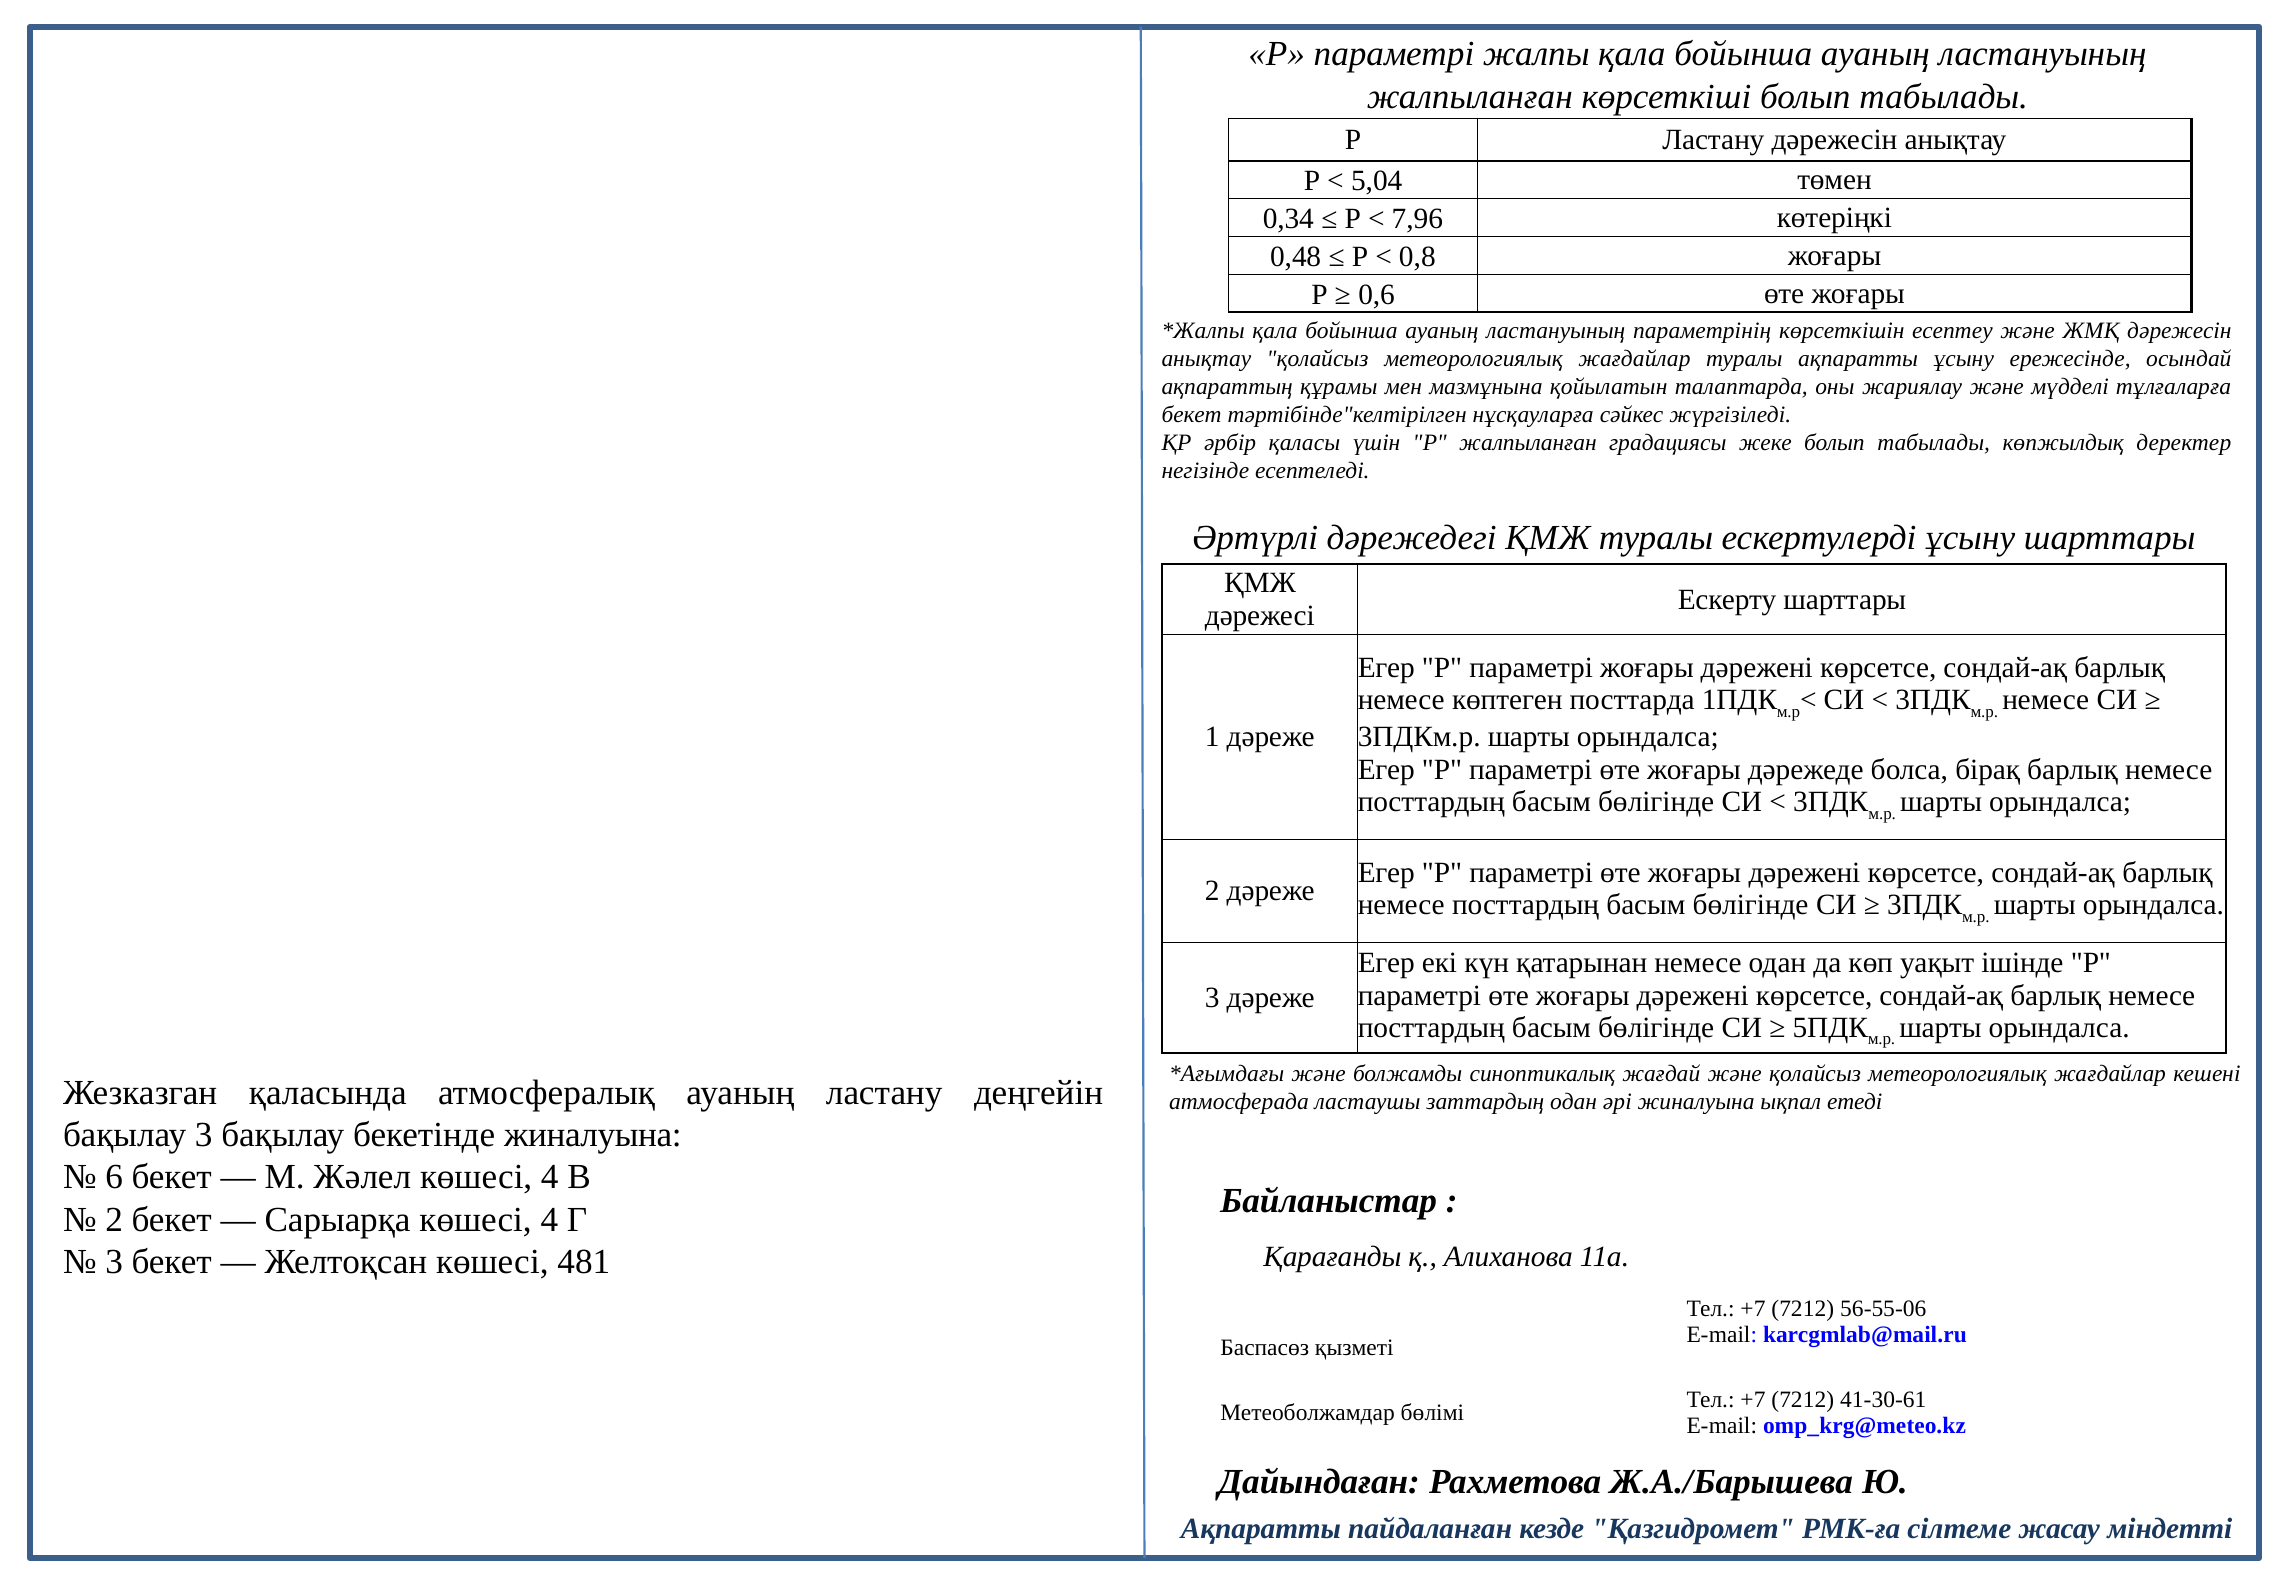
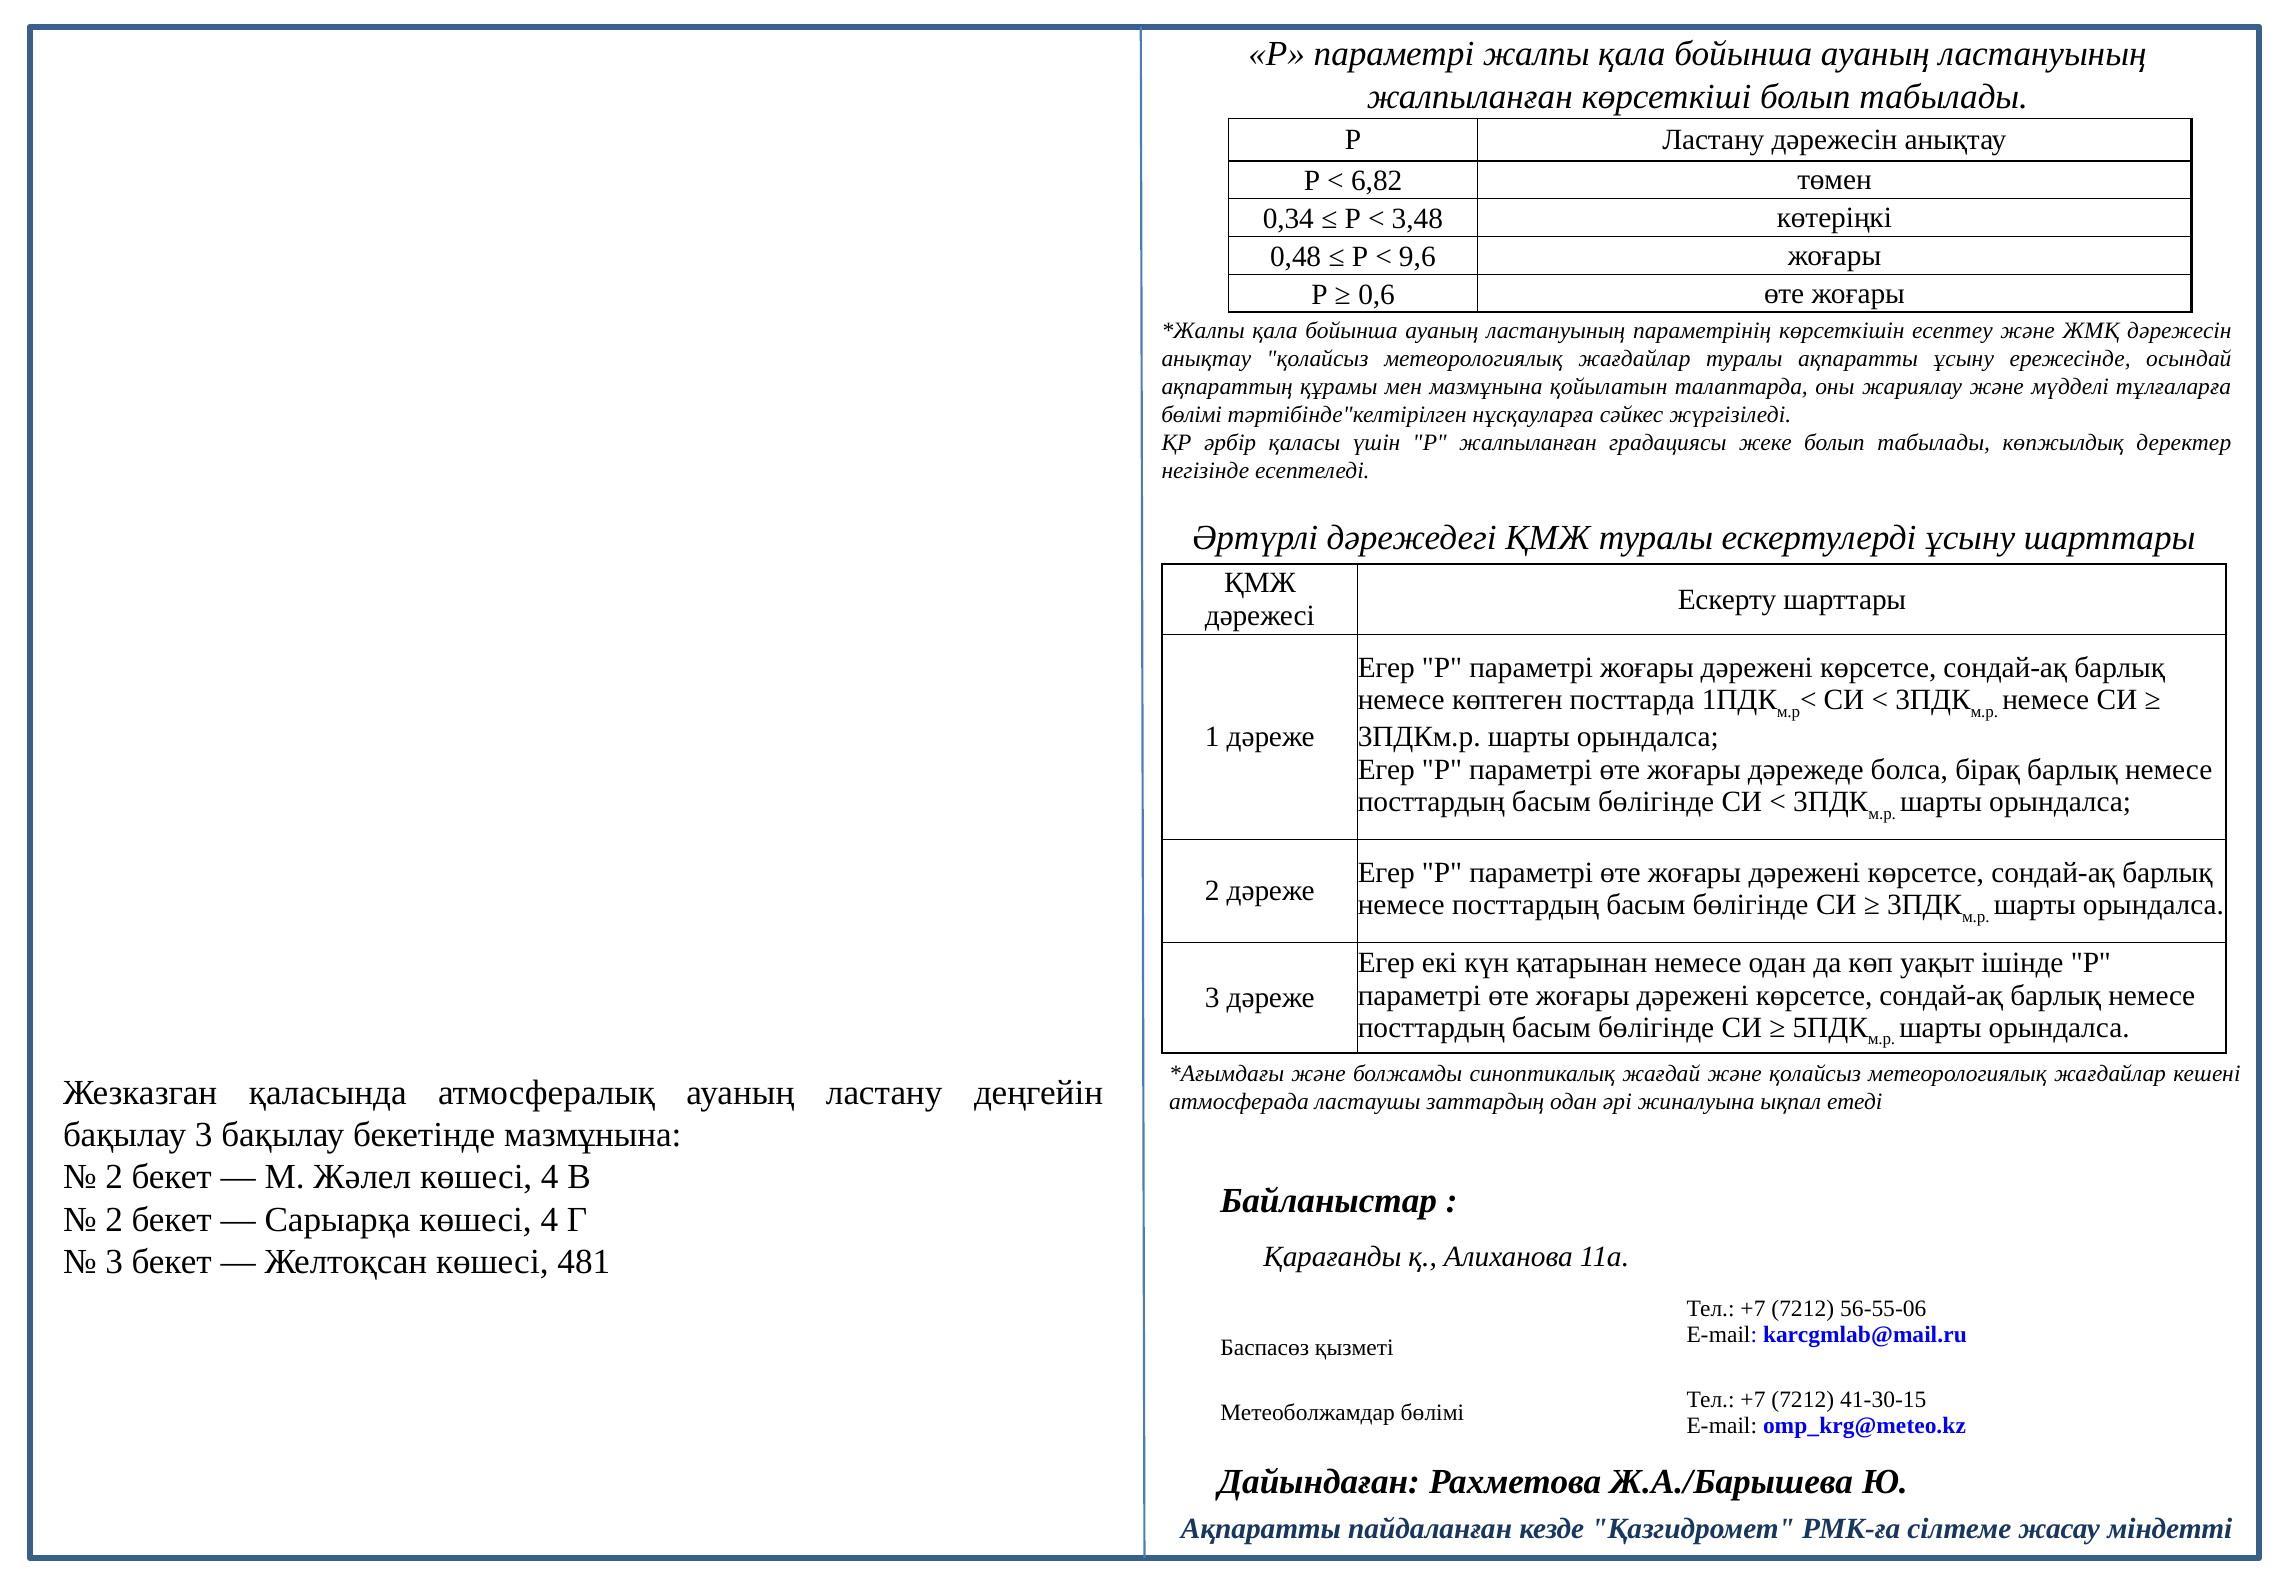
5,04: 5,04 -> 6,82 (1377, 181)
7,96: 7,96 -> 3,48 (1417, 219)
0,8: 0,8 -> 9,6 (1417, 257)
бекет: бекет -> бөлімі (1192, 415)
бекетінде жиналуына: жиналуына -> мазмұнына (593, 1135)
6: 6 -> 2 (114, 1177)
41-30-61: 41-30-61 -> 41-30-15 (1883, 1400)
